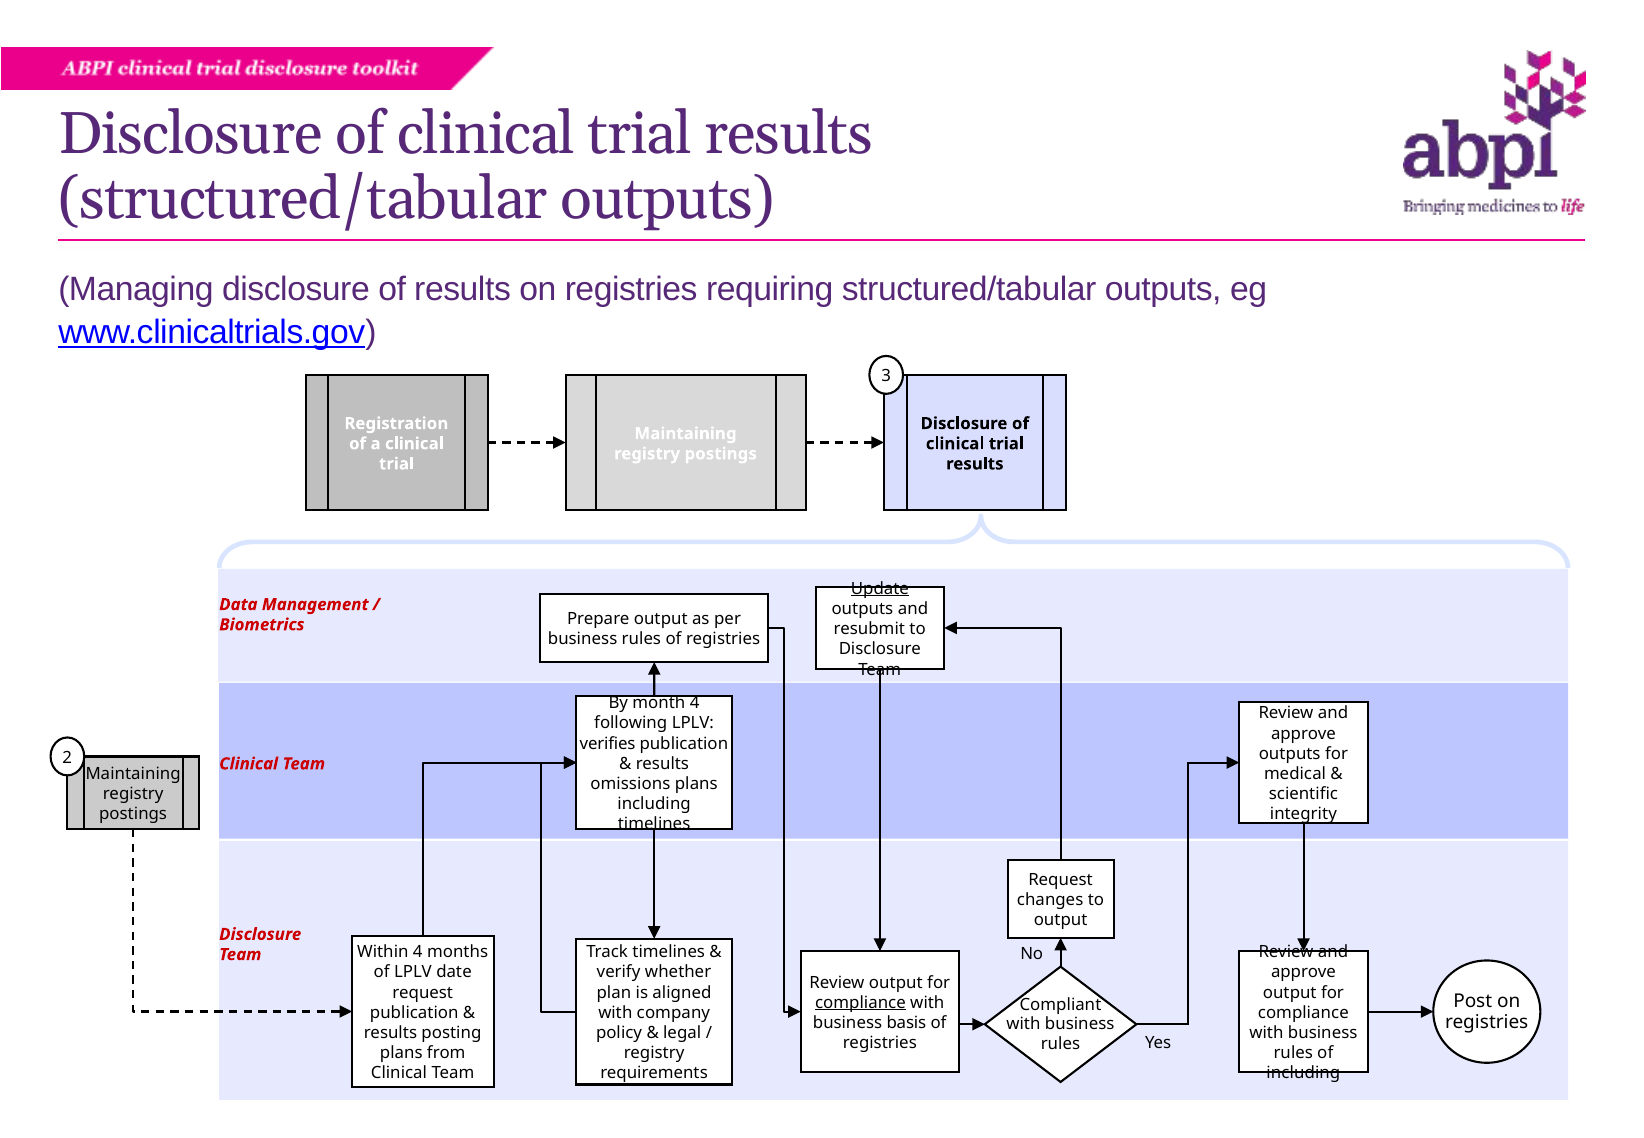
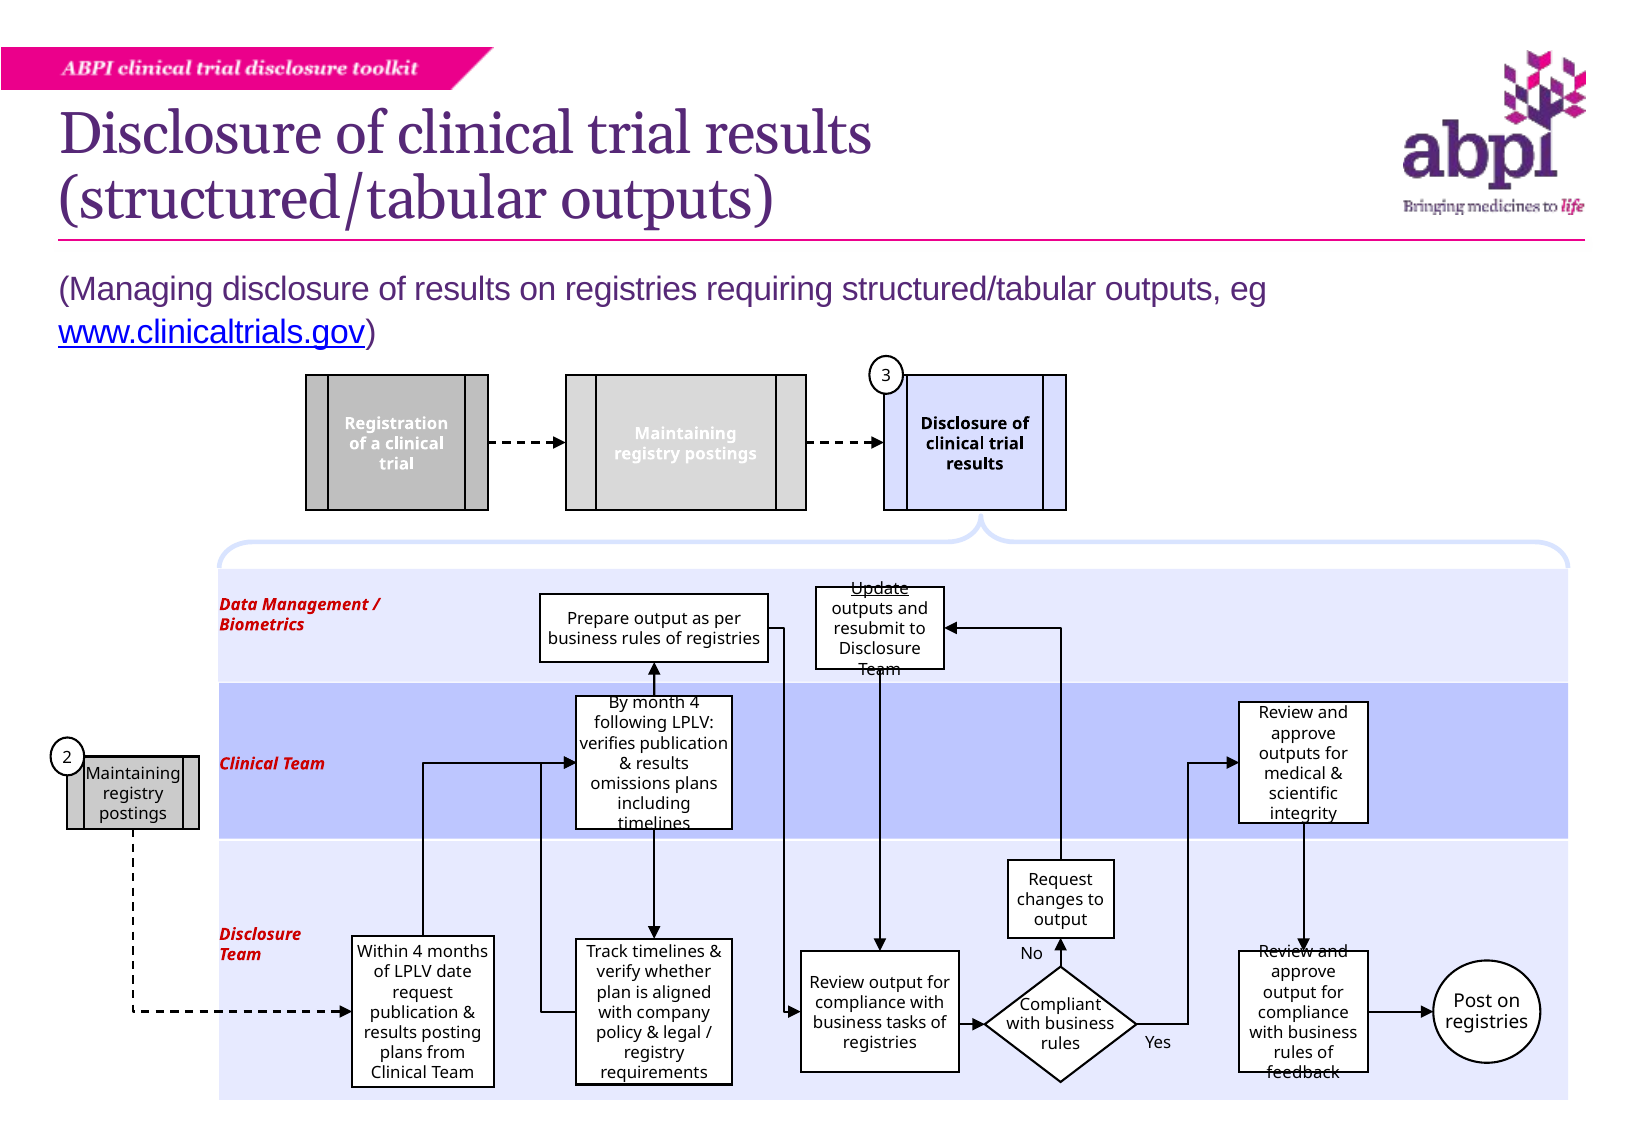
compliance underline: present -> none (860, 1003)
basis: basis -> tasks (906, 1023)
including: including -> feedback (1303, 1073)
